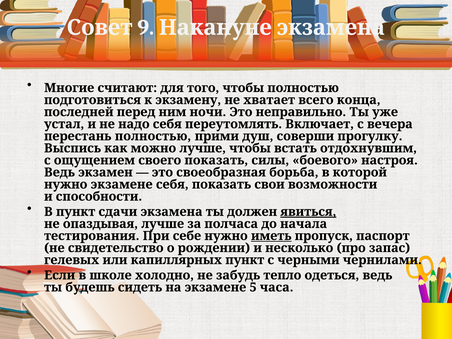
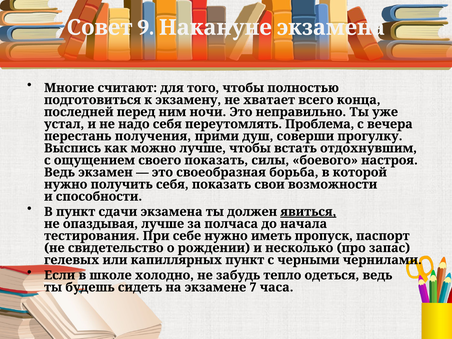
Включает: Включает -> Проблема (320, 124)
перестань полностью: полностью -> получения (153, 136)
нужно экзамене: экзамене -> получить (122, 184)
иметь underline: present -> none (271, 236)
5: 5 -> 7 (253, 287)
